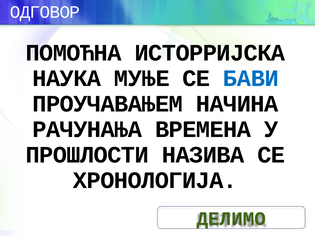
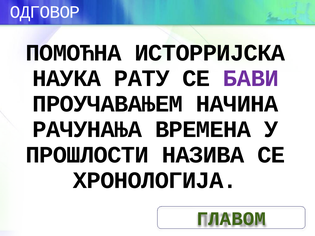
МУЊЕ: МУЊЕ -> РАТУ (142, 78)
БАВИ colour: blue -> purple (251, 78)
ДЕЛИМО: ДЕЛИМО -> ГЛАВОМ (231, 219)
